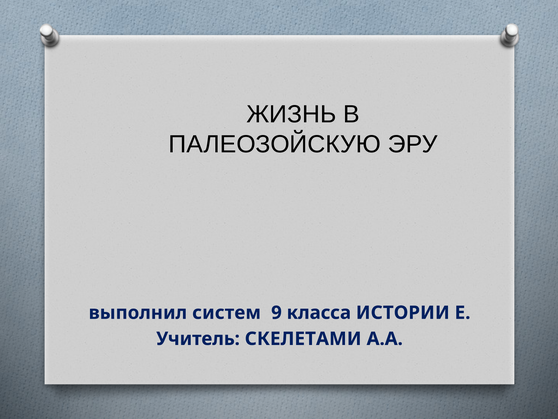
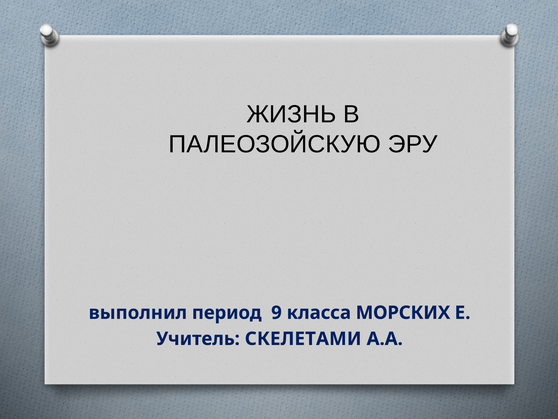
систем: систем -> период (227, 312)
ИСТОРИИ: ИСТОРИИ -> МОРСКИХ (403, 312)
